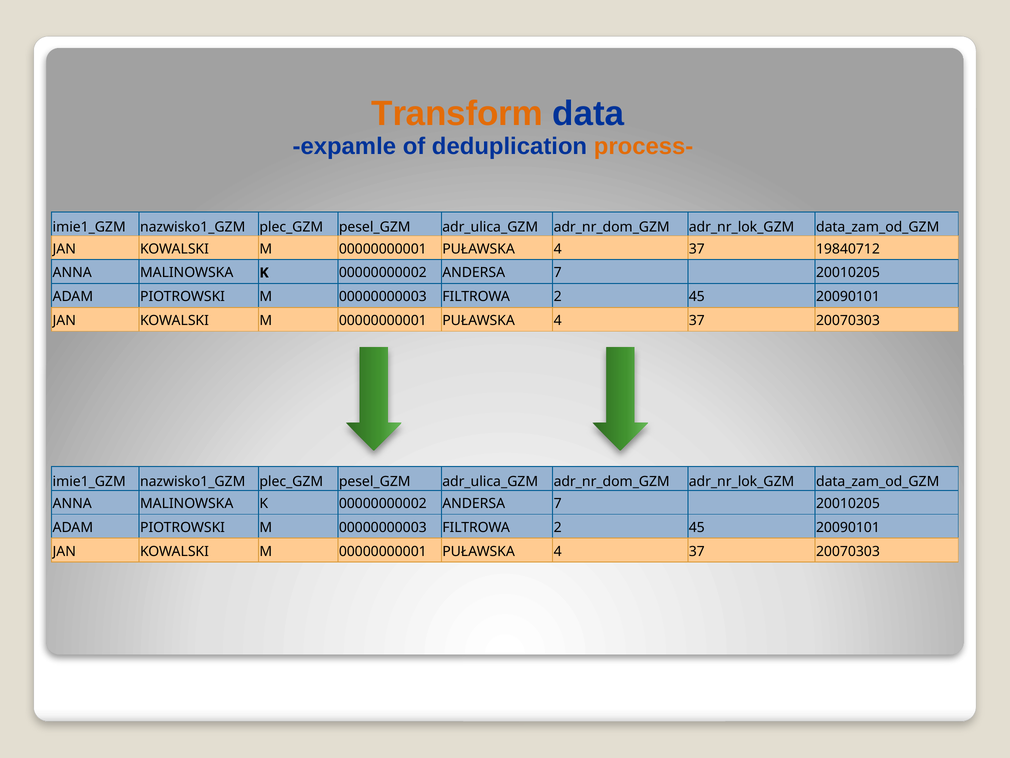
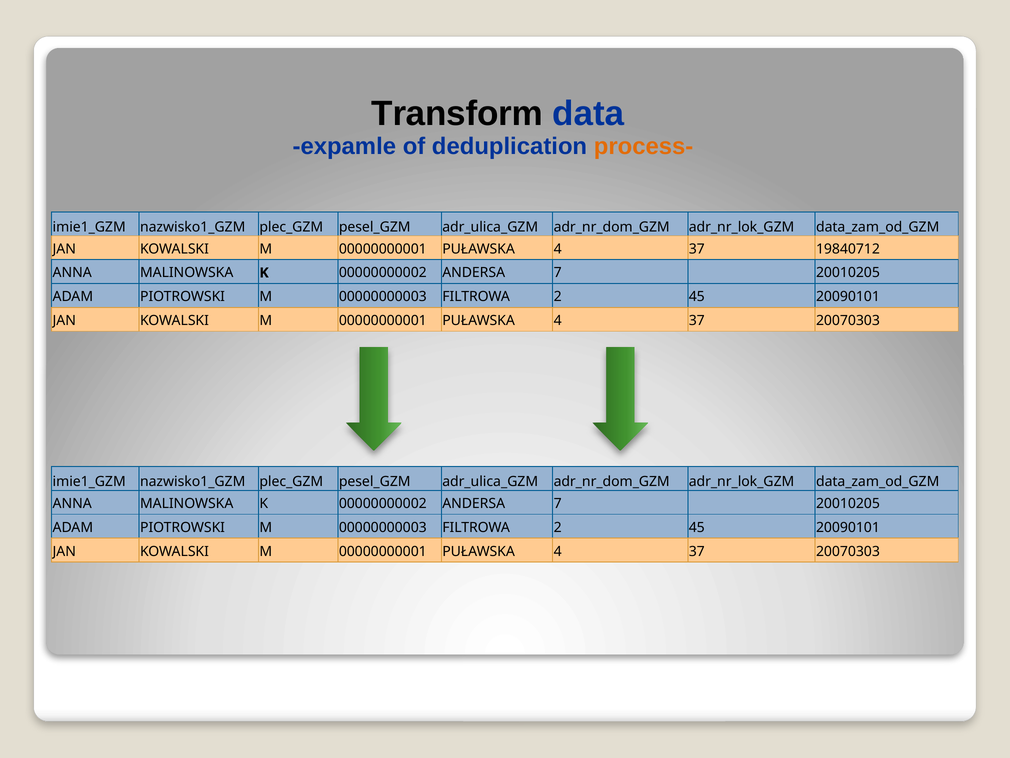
Transform colour: orange -> black (457, 114)
